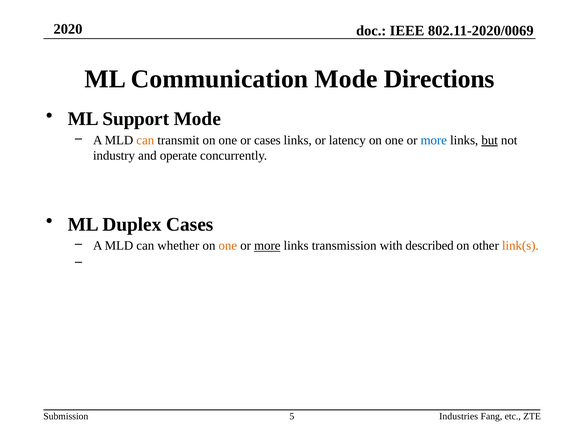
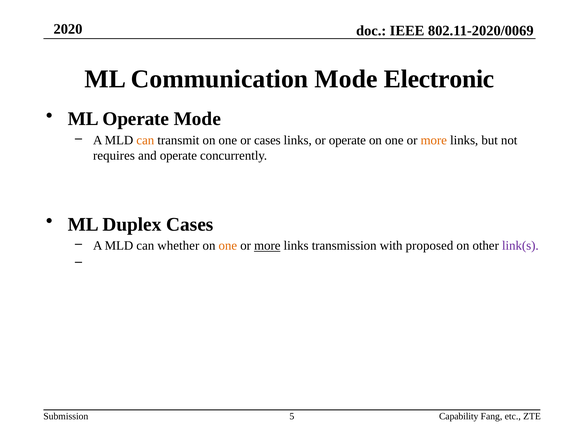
Directions: Directions -> Electronic (439, 79)
ML Support: Support -> Operate (136, 119)
or latency: latency -> operate (347, 140)
more colour: blue -> orange (434, 140)
but underline: present -> none (490, 140)
industry: industry -> requires (114, 156)
described: described -> proposed (429, 246)
link(s colour: orange -> purple (520, 246)
Industries: Industries -> Capability (459, 416)
